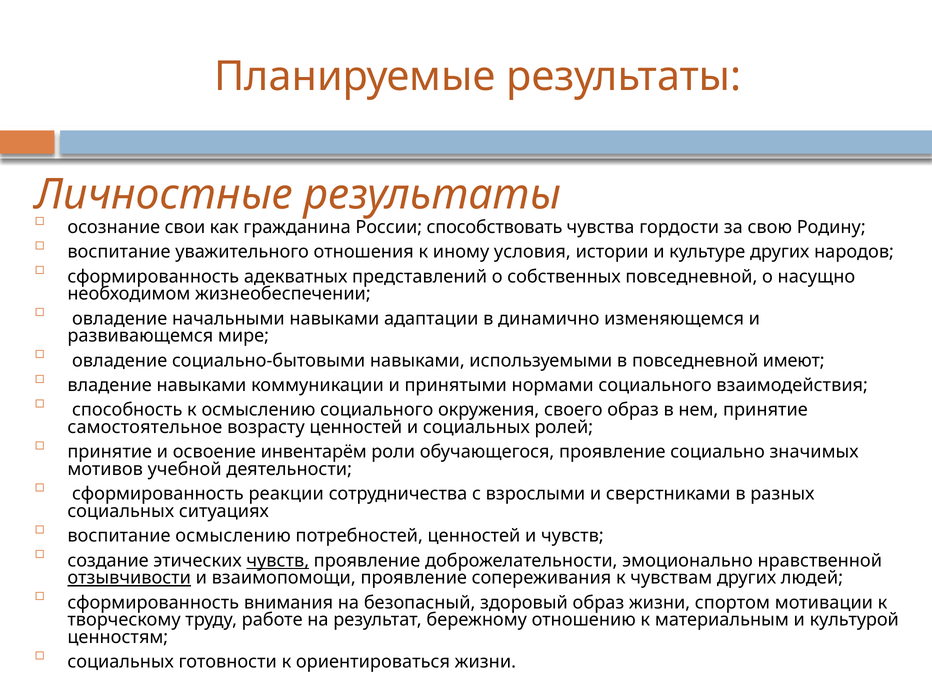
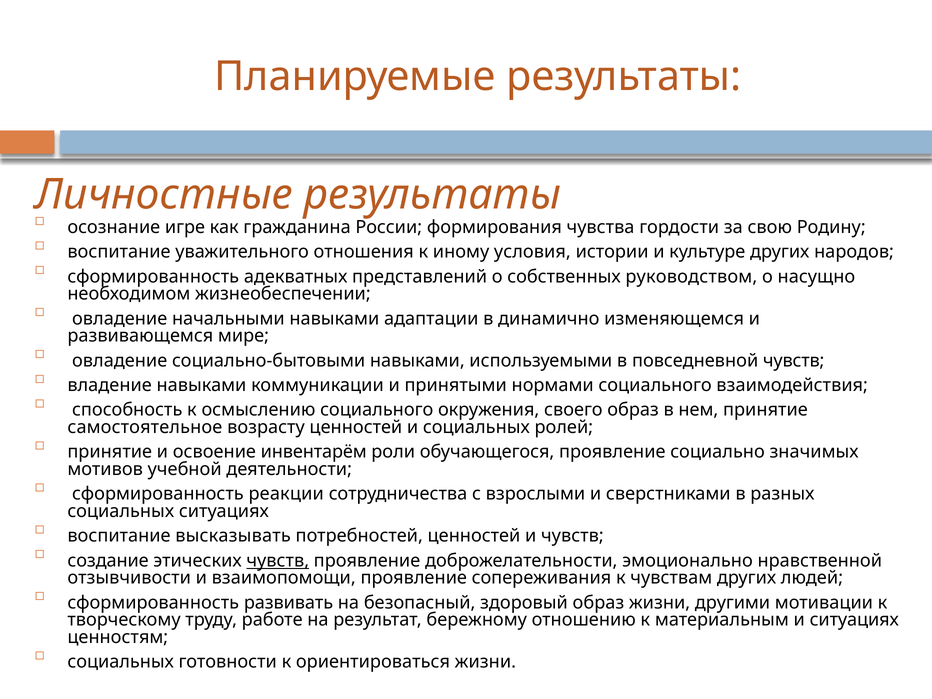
свои: свои -> игре (185, 227)
способствовать: способствовать -> формирования (494, 227)
собственных повседневной: повседневной -> руководством (691, 277)
повседневной имеют: имеют -> чувств (794, 361)
воспитание осмыслению: осмыслению -> высказывать (233, 536)
отзывчивости underline: present -> none (129, 578)
внимания: внимания -> развивать (289, 603)
спортом: спортом -> другими (732, 603)
и культурой: культурой -> ситуациях (854, 620)
